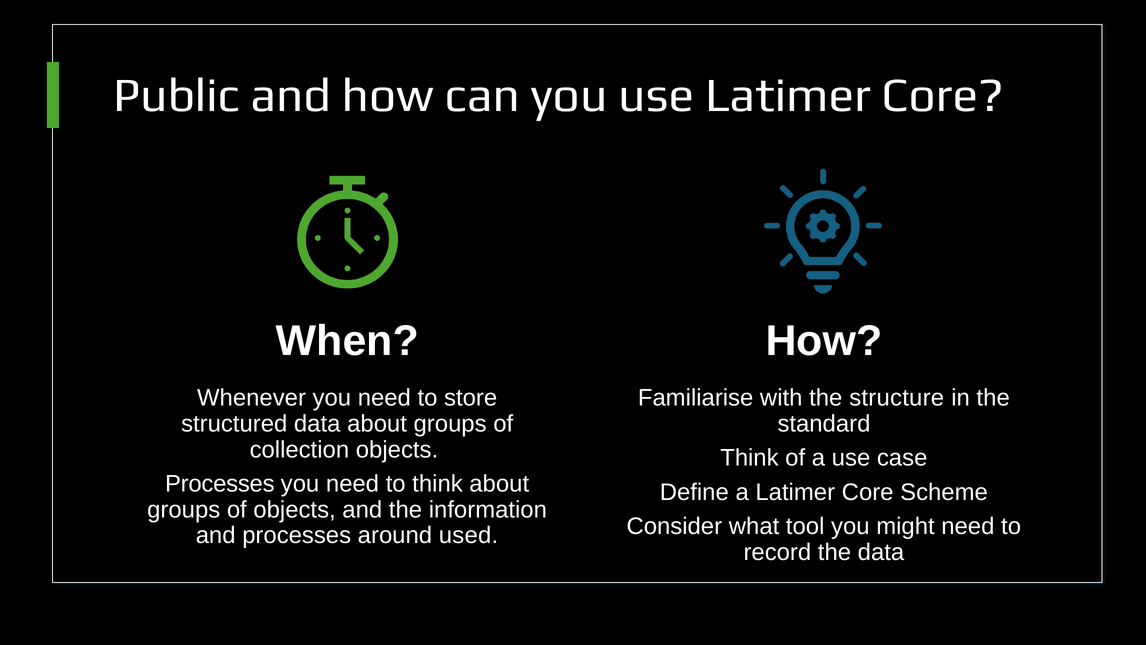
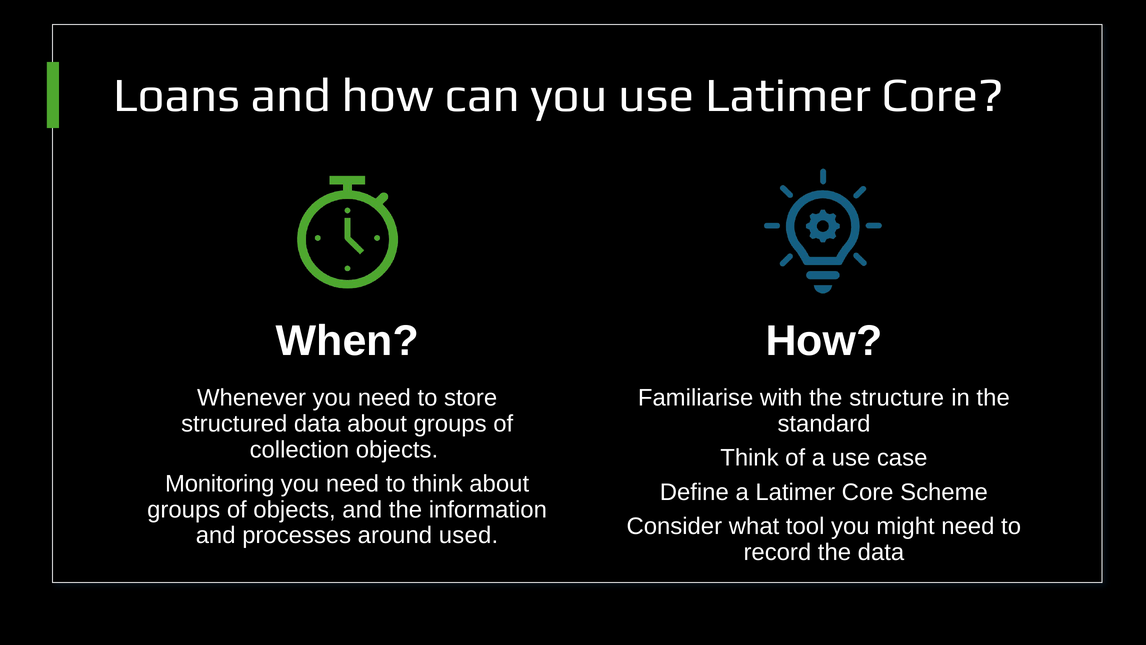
Public: Public -> Loans (177, 95)
Processes: Processes -> Monitoring (220, 484)
